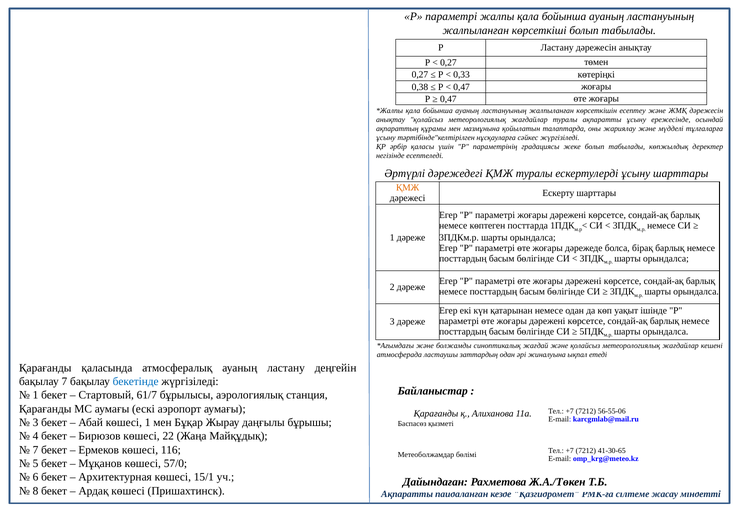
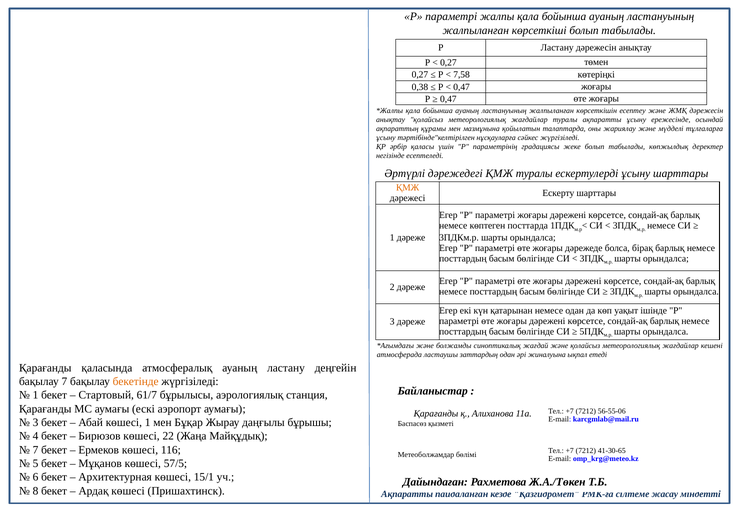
0,33: 0,33 -> 7,58 (462, 75)
бекетінде colour: blue -> orange (136, 381)
57/0: 57/0 -> 57/5 (175, 463)
